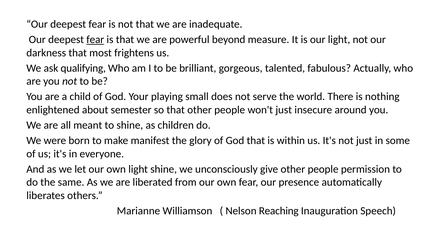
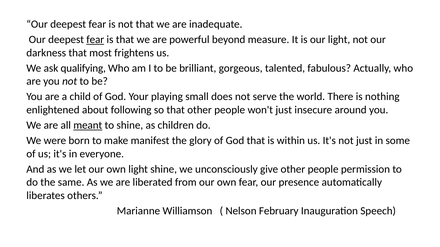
semester: semester -> following (131, 110)
meant underline: none -> present (88, 125)
Reaching: Reaching -> February (279, 211)
